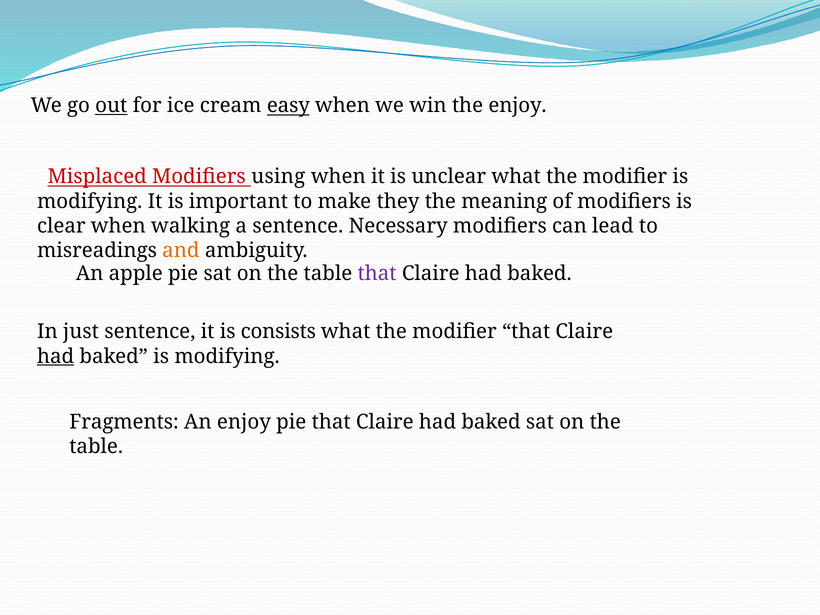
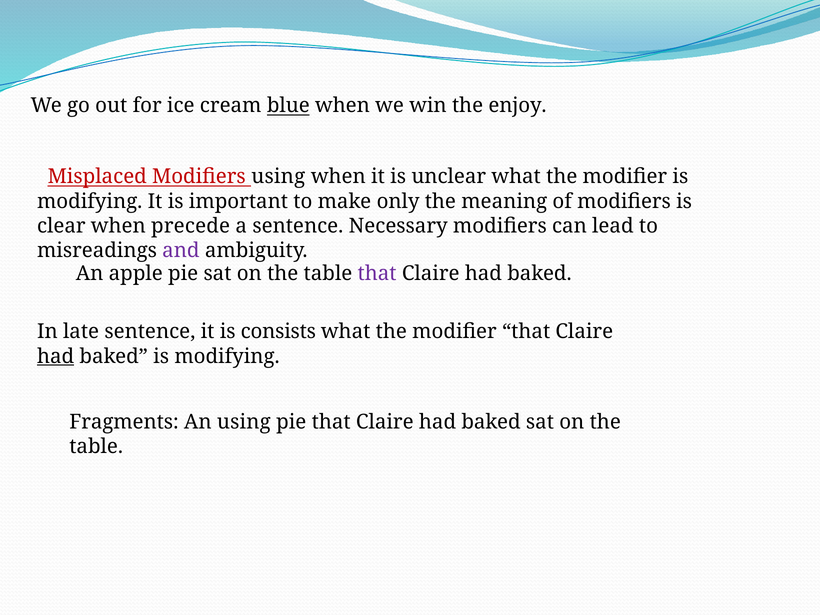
out underline: present -> none (111, 106)
easy: easy -> blue (288, 106)
they: they -> only (398, 201)
walking: walking -> precede (191, 226)
and colour: orange -> purple (181, 251)
just: just -> late (81, 332)
An enjoy: enjoy -> using (244, 422)
